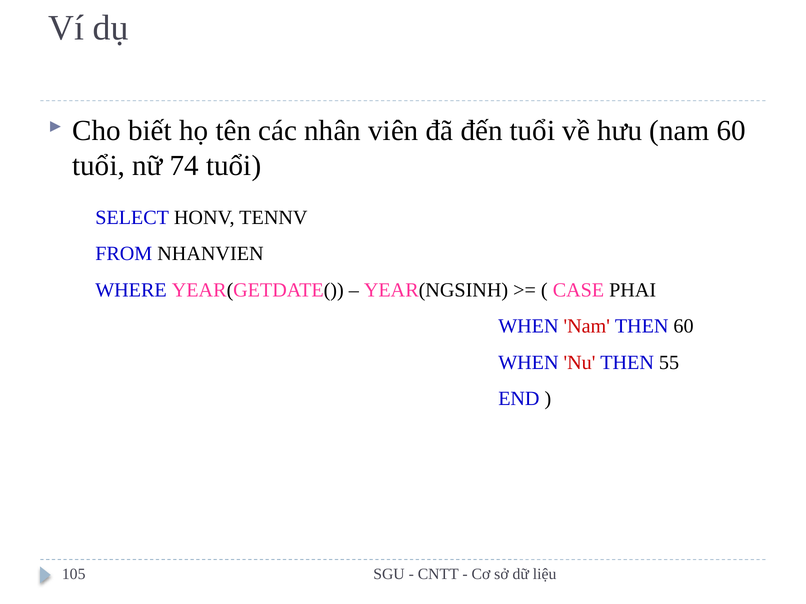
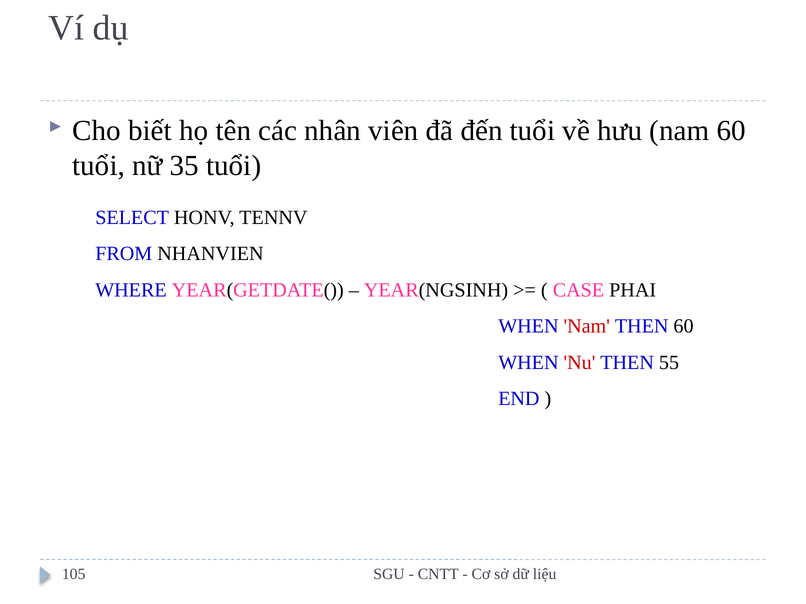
74: 74 -> 35 (184, 166)
